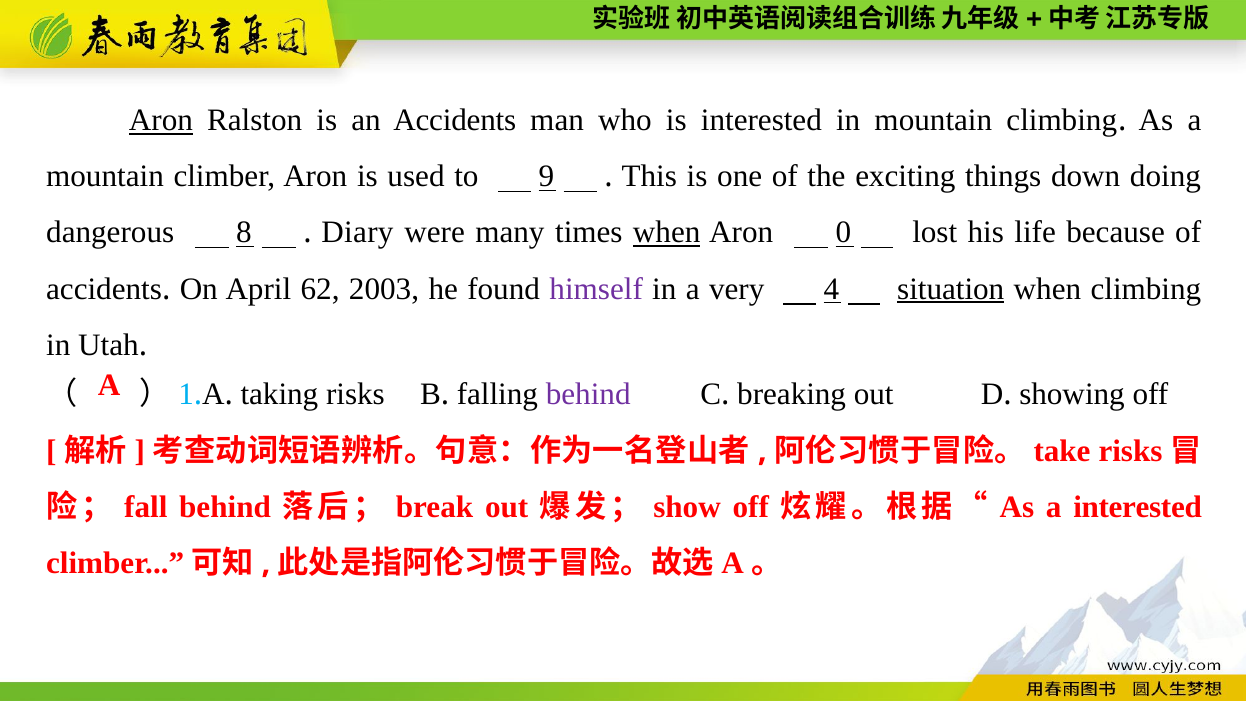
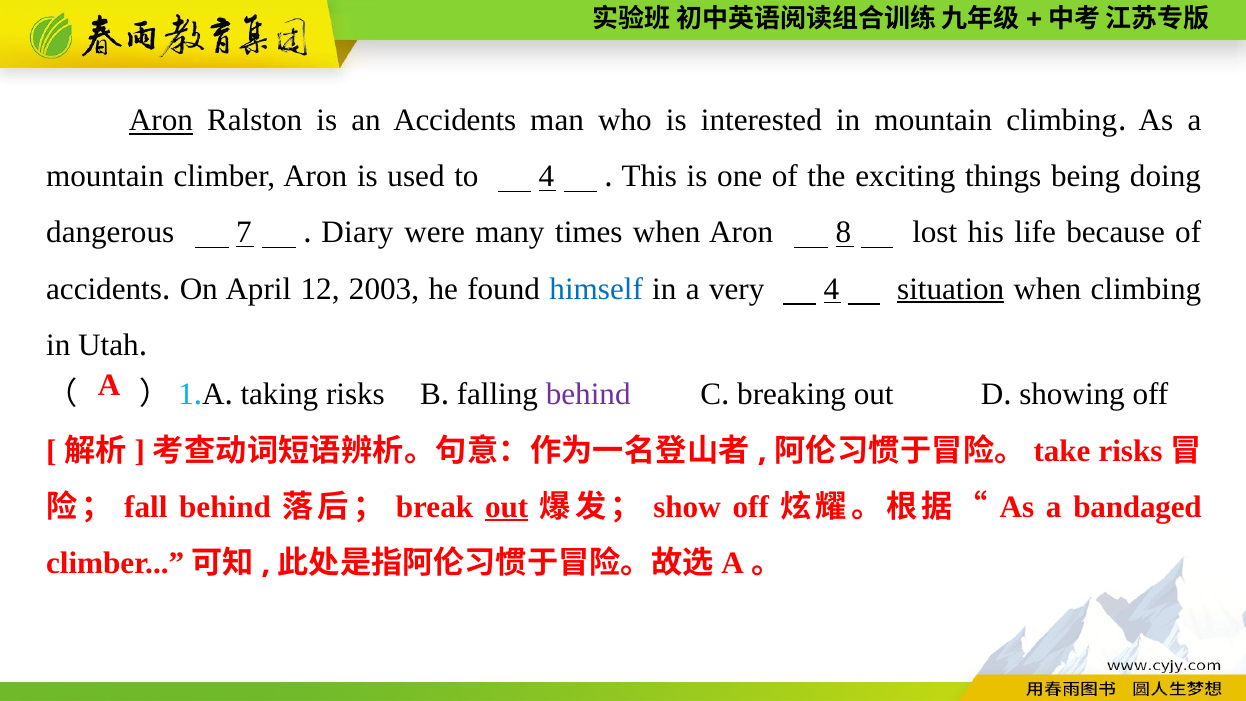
to 9: 9 -> 4 (546, 177)
down: down -> being (1086, 177)
8: 8 -> 7 (244, 233)
when underline: present -> none (667, 233)
0: 0 -> 8 (843, 233)
62: 62 -> 12 (320, 289)
himself colour: purple -> blue (596, 289)
out underline: none -> present (507, 507)
a interested: interested -> bandaged (1138, 507)
